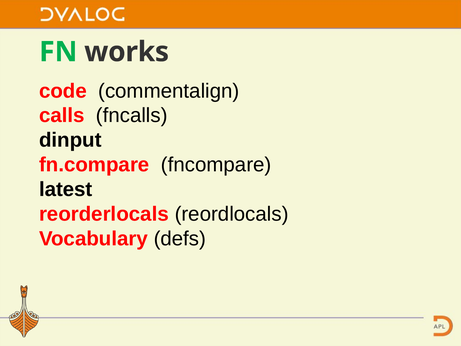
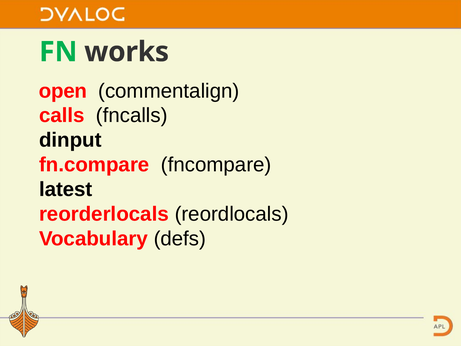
code: code -> open (63, 91)
